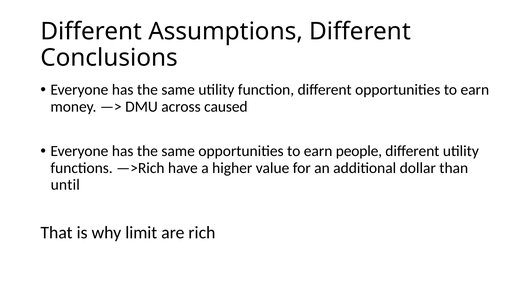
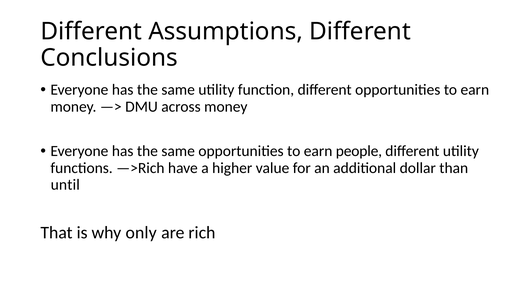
across caused: caused -> money (226, 107)
limit: limit -> only (141, 232)
